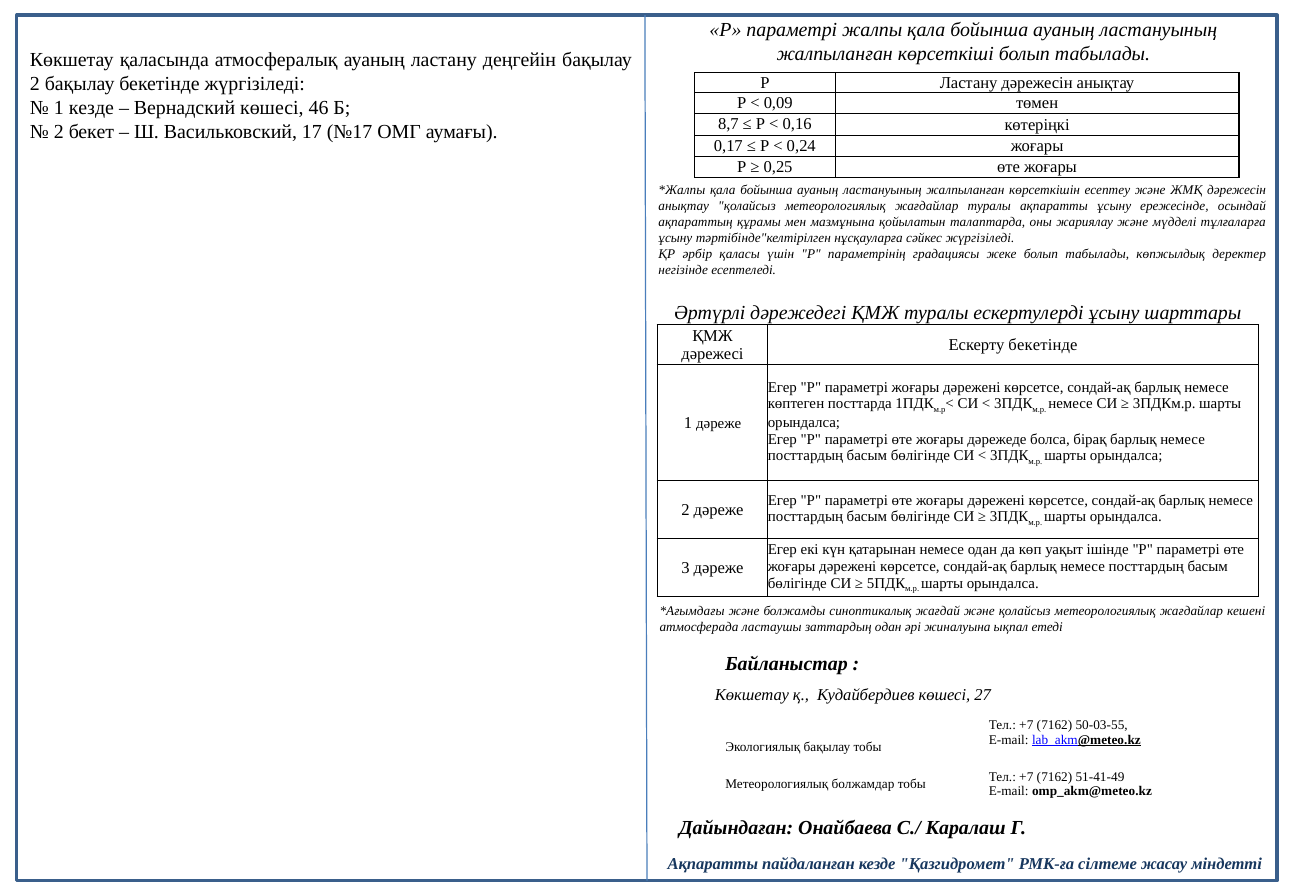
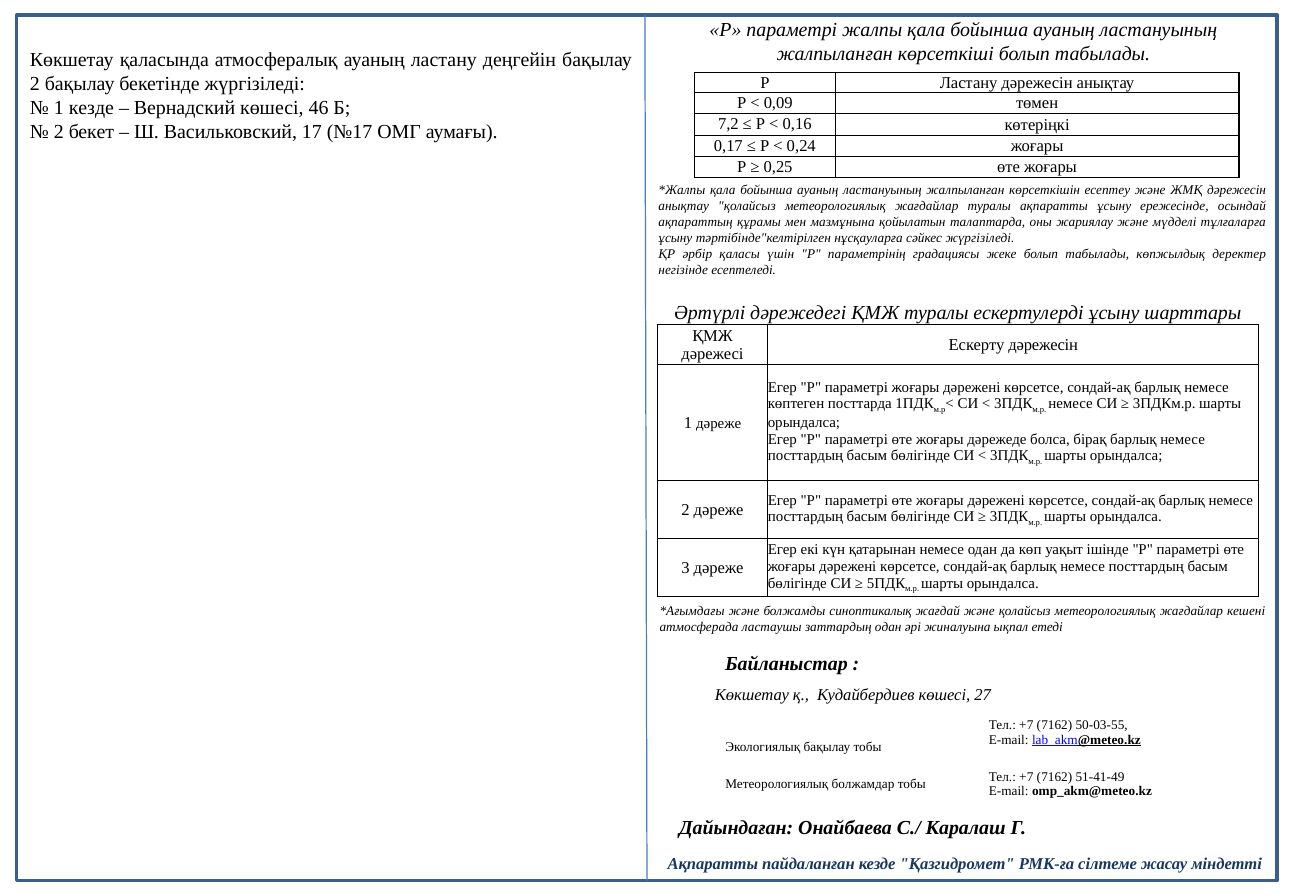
8,7: 8,7 -> 7,2 (728, 124)
Ескерту бекетінде: бекетінде -> дәрежесін (1043, 345)
